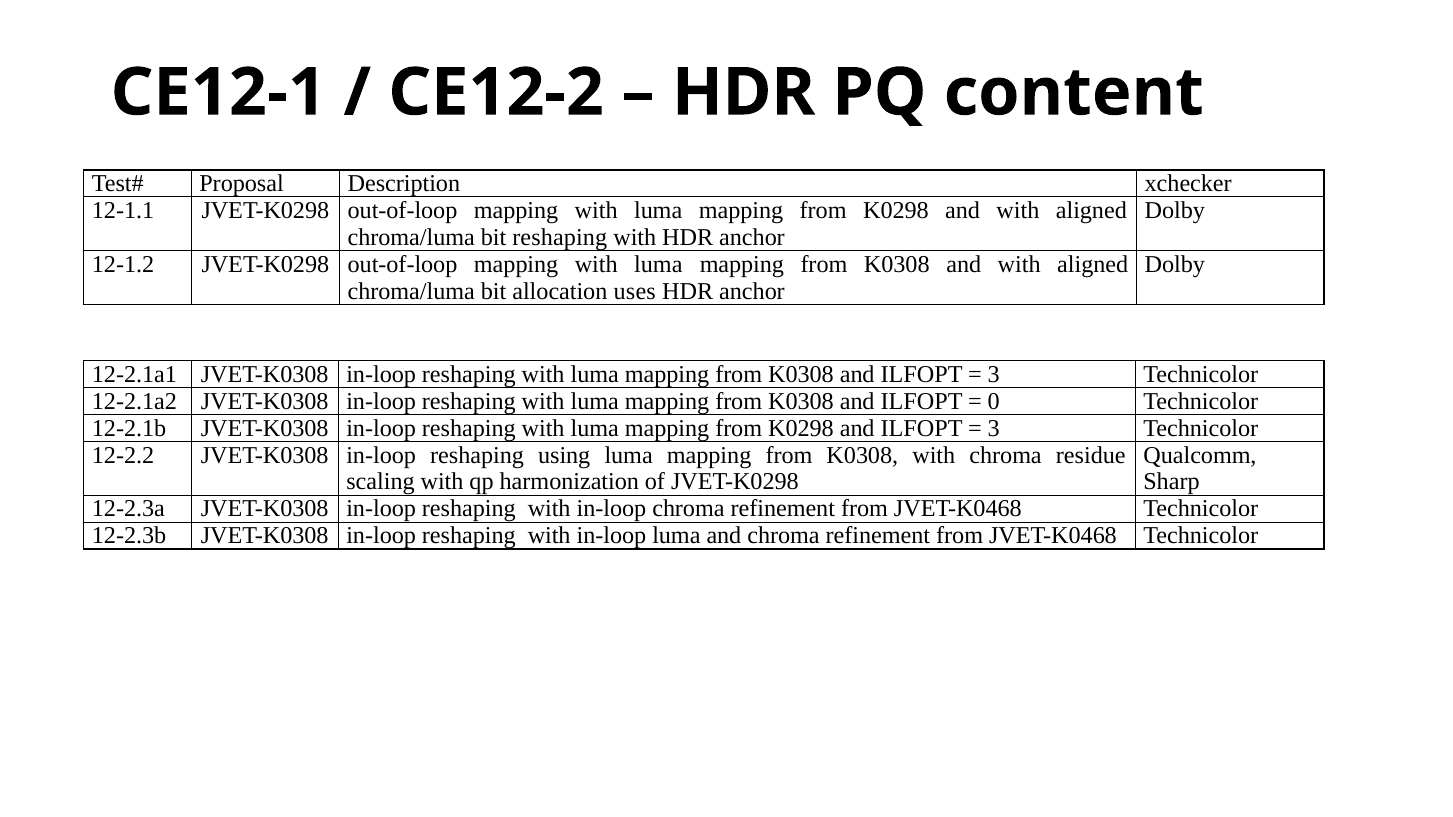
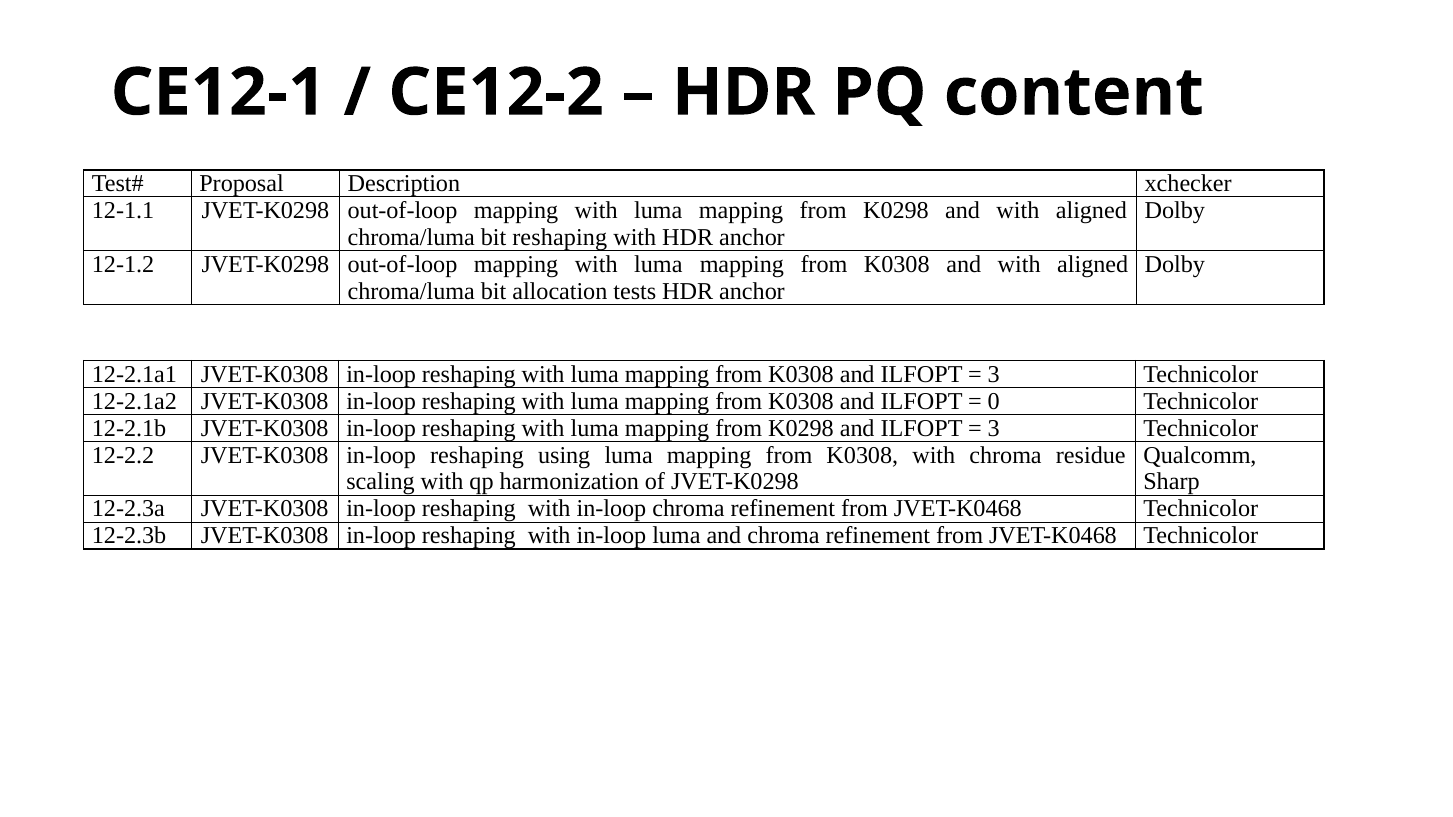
uses: uses -> tests (635, 291)
